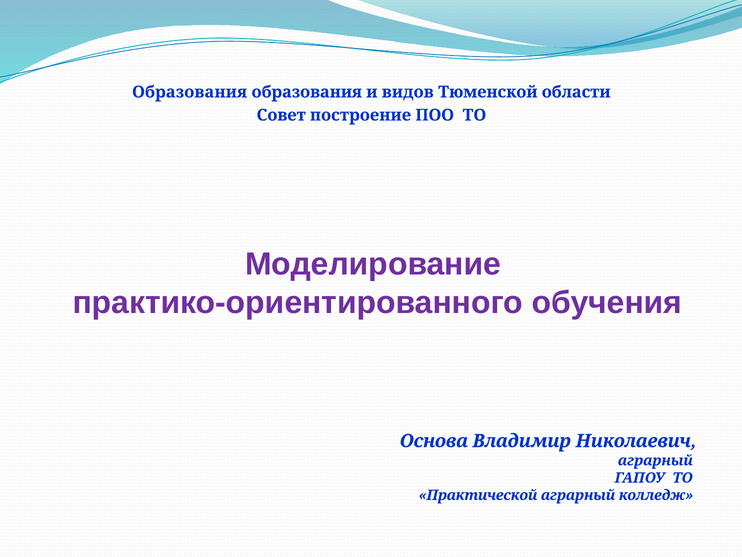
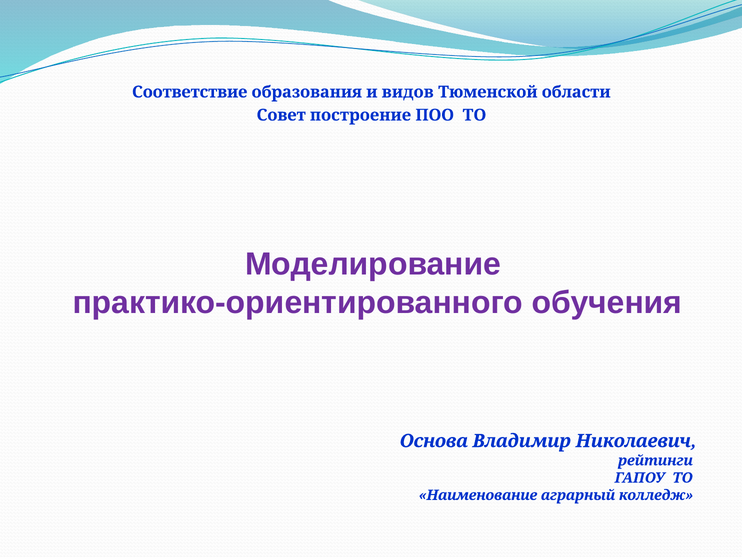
Образования: Образования -> Соответствие (190, 92)
аграрный: аграрный -> рейтинги (655, 460)
Практической: Практической -> Наименование (478, 495)
